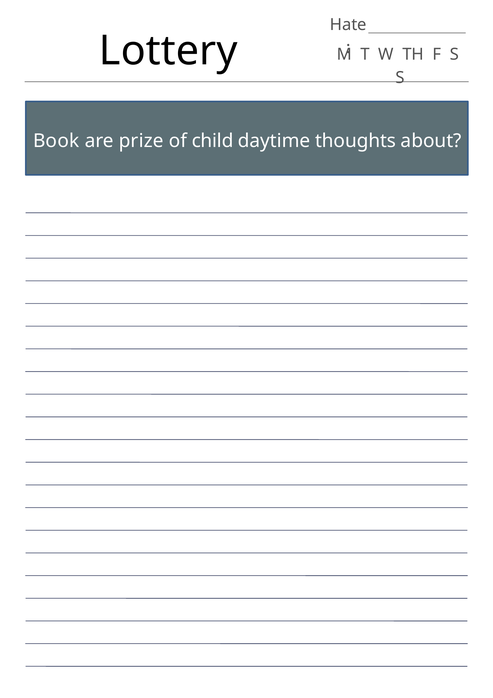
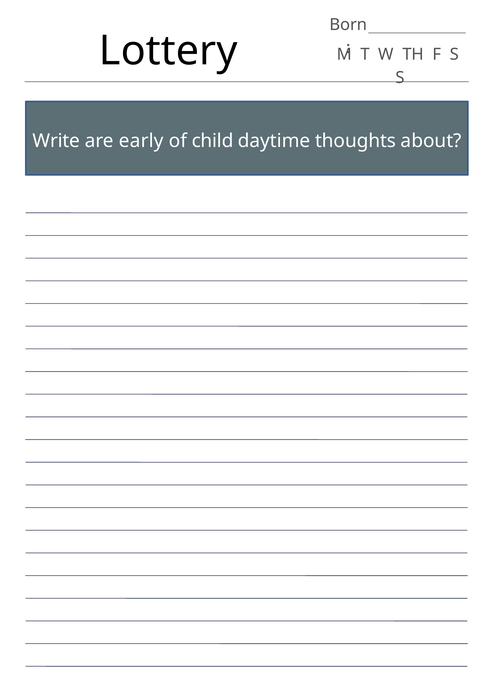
Hate: Hate -> Born (348, 25)
Book: Book -> Write (56, 141)
prize: prize -> early (141, 141)
